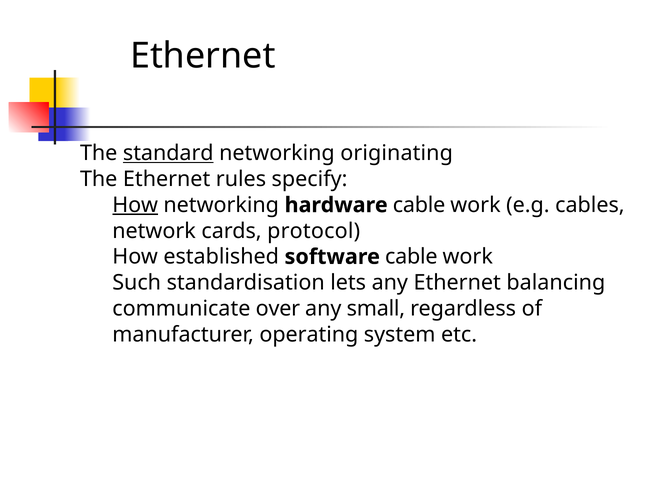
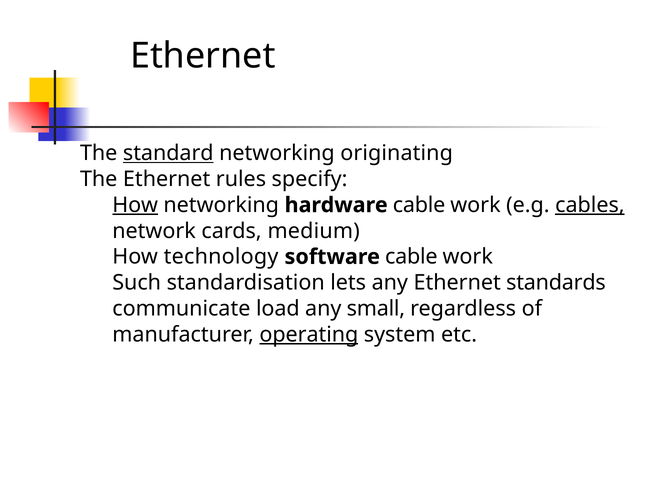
cables underline: none -> present (590, 205)
protocol: protocol -> medium (314, 231)
established: established -> technology (221, 257)
balancing: balancing -> standards (556, 282)
over: over -> load (278, 308)
operating underline: none -> present (309, 334)
